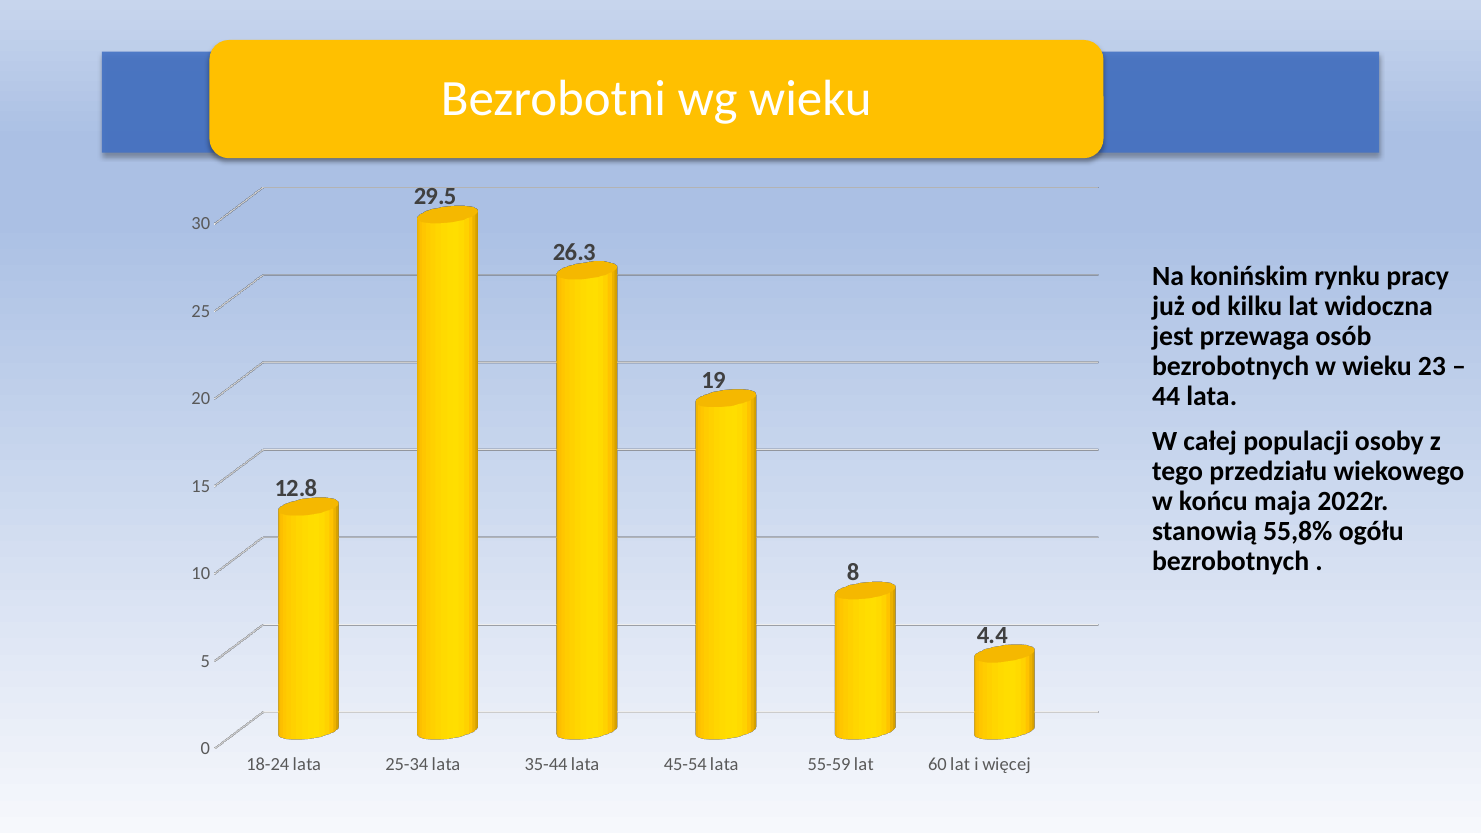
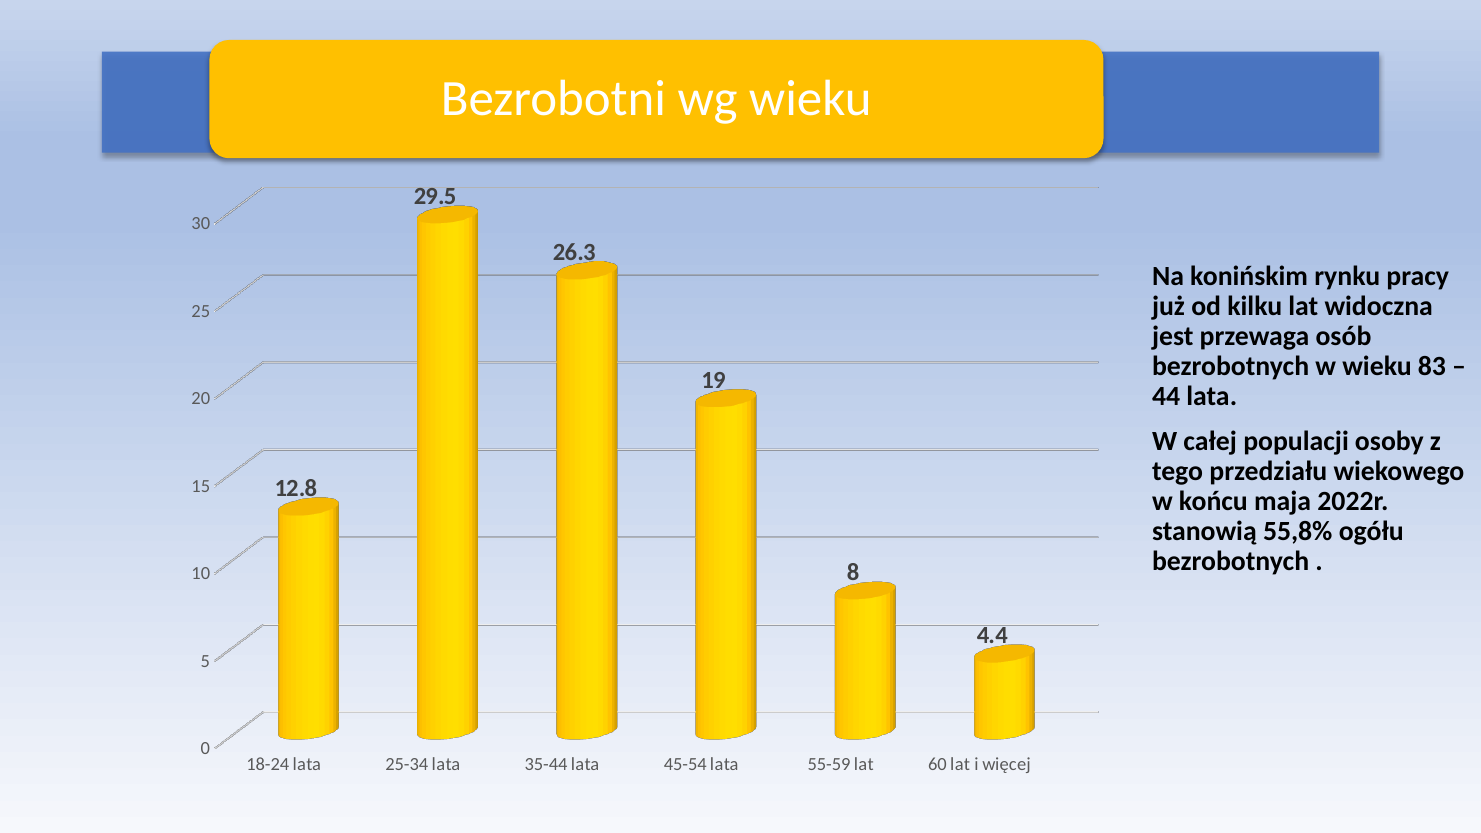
23: 23 -> 83 (1432, 366)
